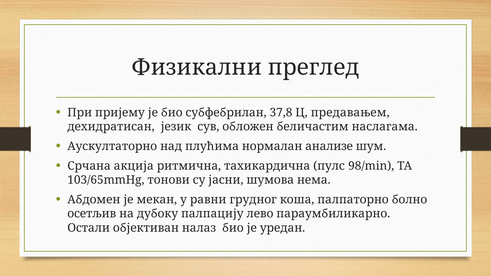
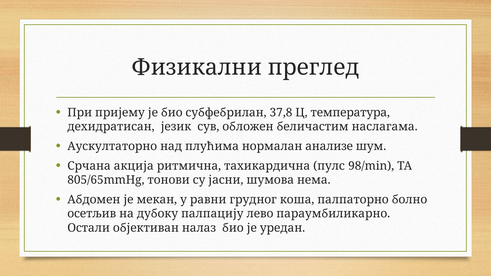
предавањем: предавањем -> температура (350, 113)
103/65mmHg: 103/65mmHg -> 805/65mmHg (106, 180)
